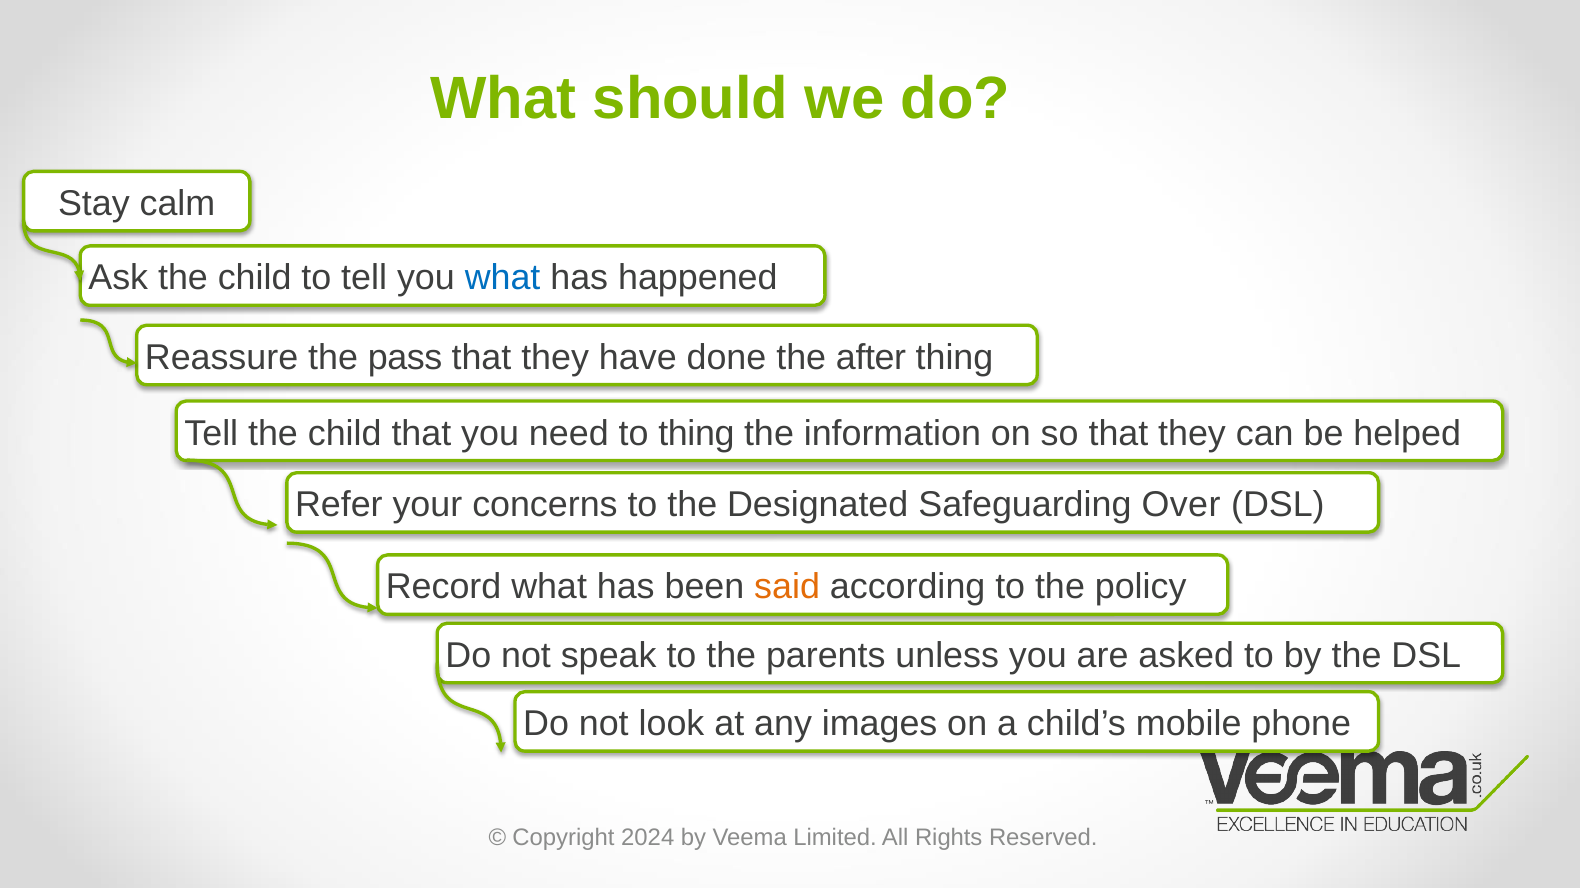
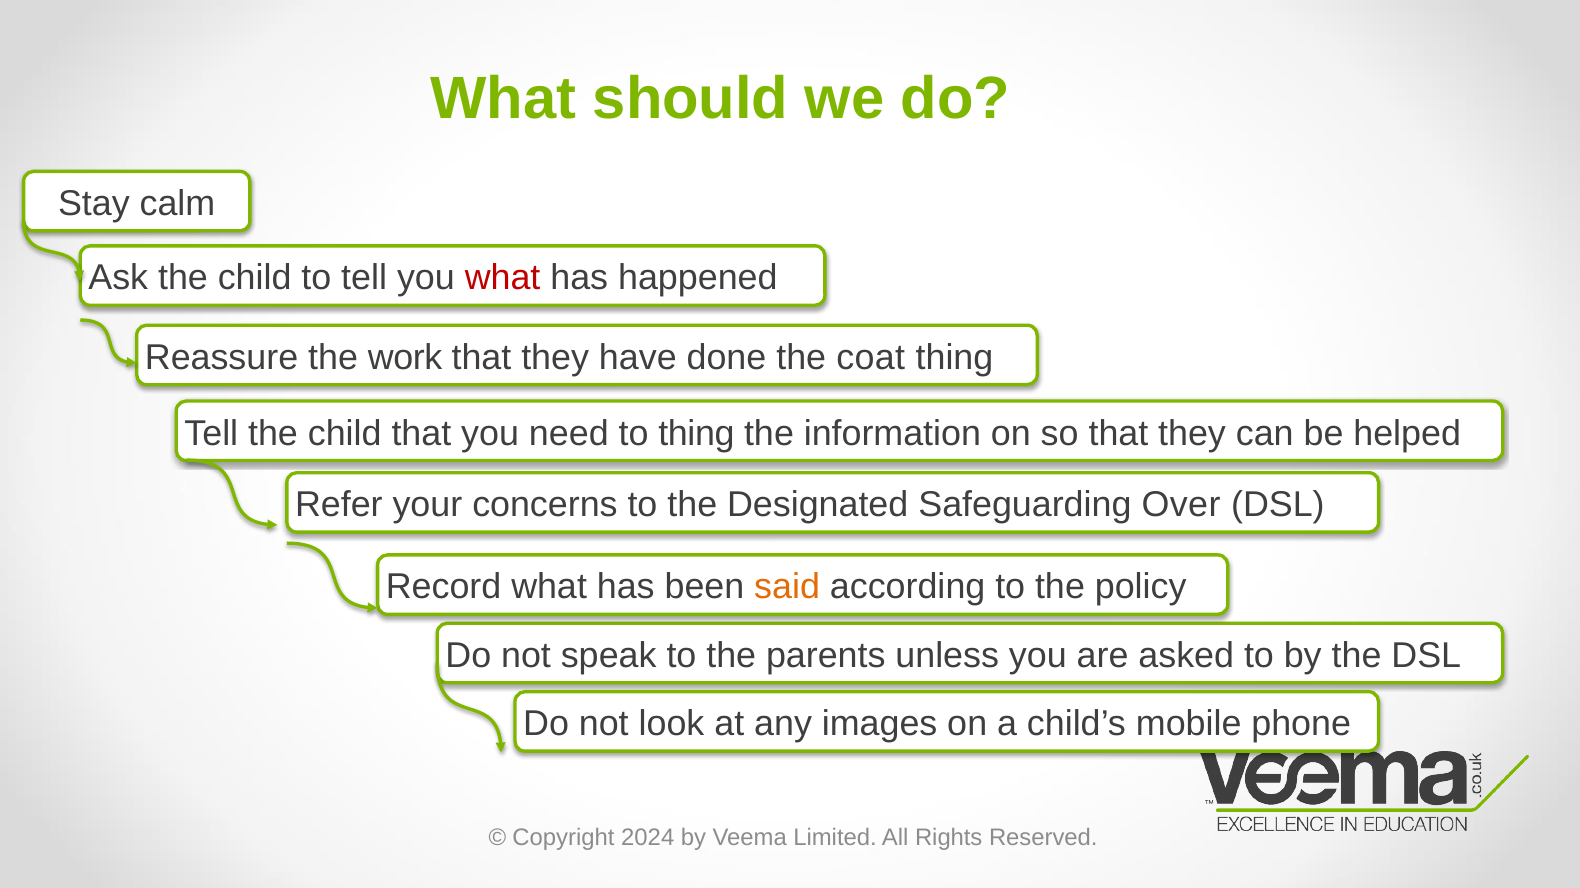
what colour: blue -> red (503, 278)
pass: pass -> work (405, 358)
after: after -> coat (871, 358)
